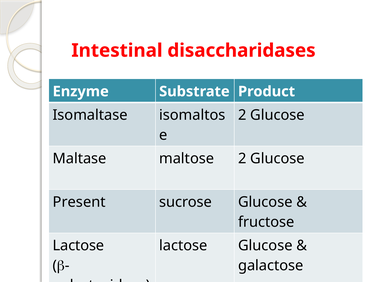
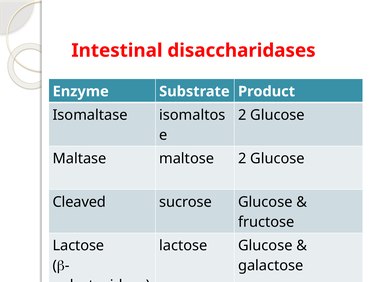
Present: Present -> Cleaved (79, 202)
